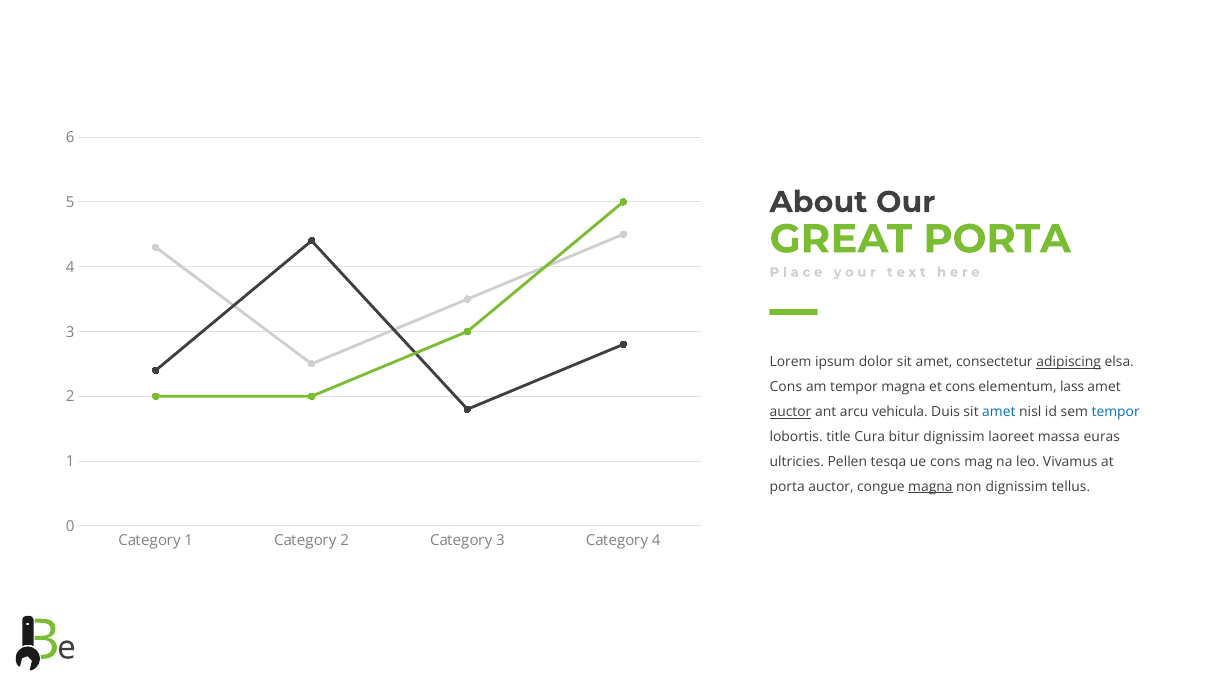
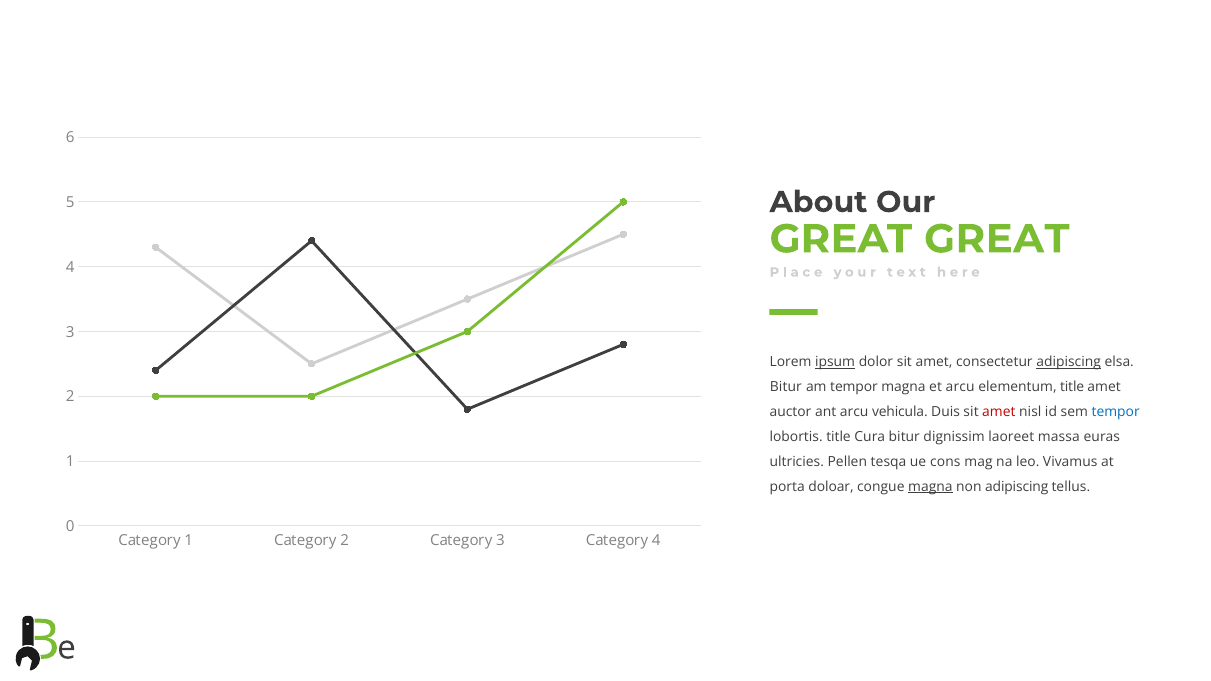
GREAT PORTA: PORTA -> GREAT (997, 239)
ipsum underline: none -> present (835, 362)
Cons: Cons -> Bitur (786, 387)
et cons: cons -> arcu (960, 387)
elementum lass: lass -> title (1072, 387)
auctor underline: present -> none (790, 412)
amet colour: blue -> red (999, 412)
porta auctor: auctor -> doloar (831, 487)
non dignissim: dignissim -> adipiscing (1017, 487)
